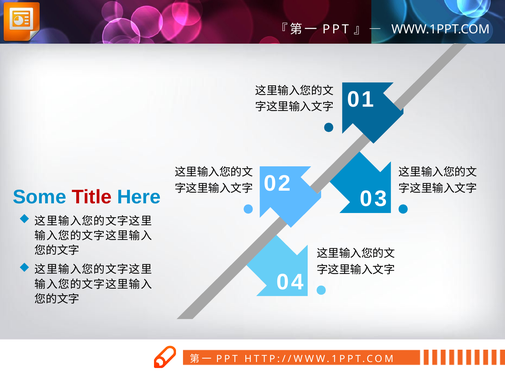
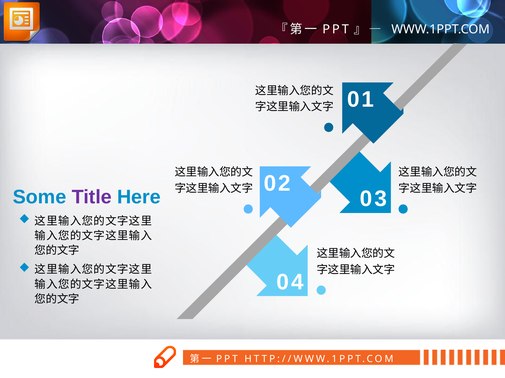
Title colour: red -> purple (92, 197)
